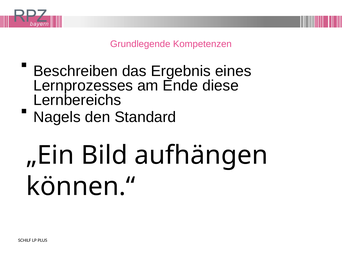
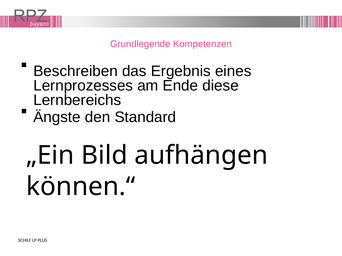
Nagels: Nagels -> Ängste (57, 117)
